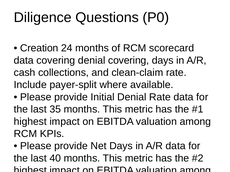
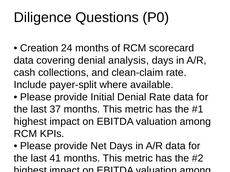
denial covering: covering -> analysis (129, 61)
35: 35 -> 37 (55, 110)
40: 40 -> 41 (55, 159)
